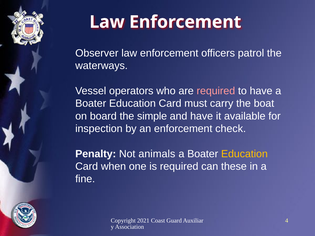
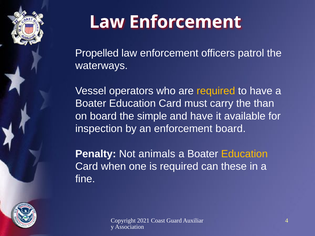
Observer: Observer -> Propelled (97, 53)
required colour: pink -> yellow (216, 91)
boat: boat -> than (264, 104)
enforcement check: check -> board (231, 129)
